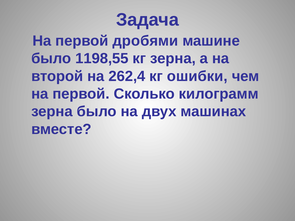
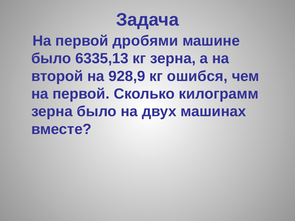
1198,55: 1198,55 -> 6335,13 (102, 59)
262,4: 262,4 -> 928,9 (127, 76)
ошибки: ошибки -> ошибся (197, 76)
